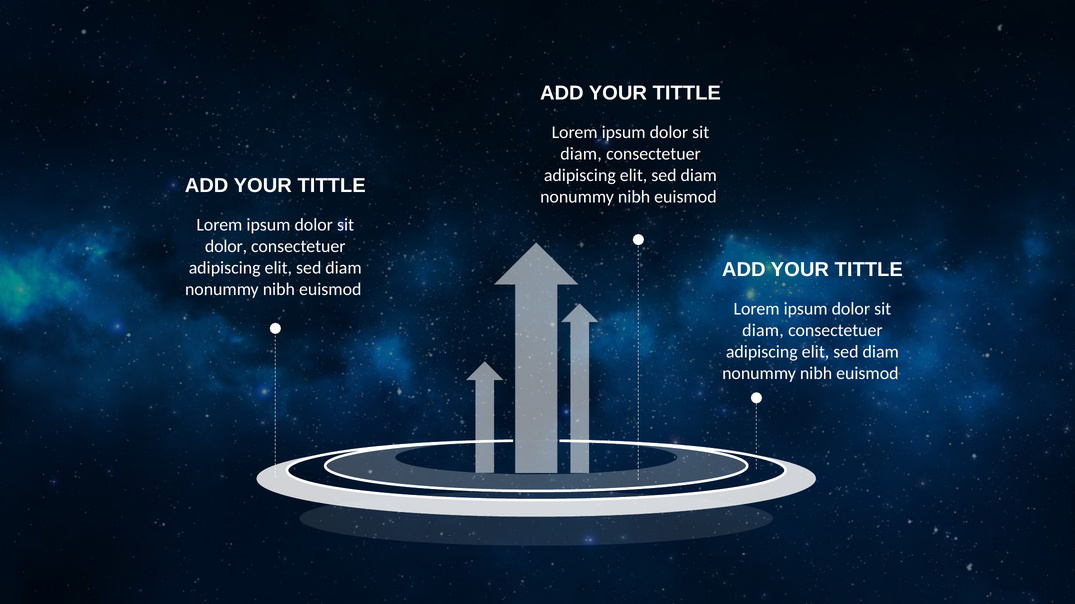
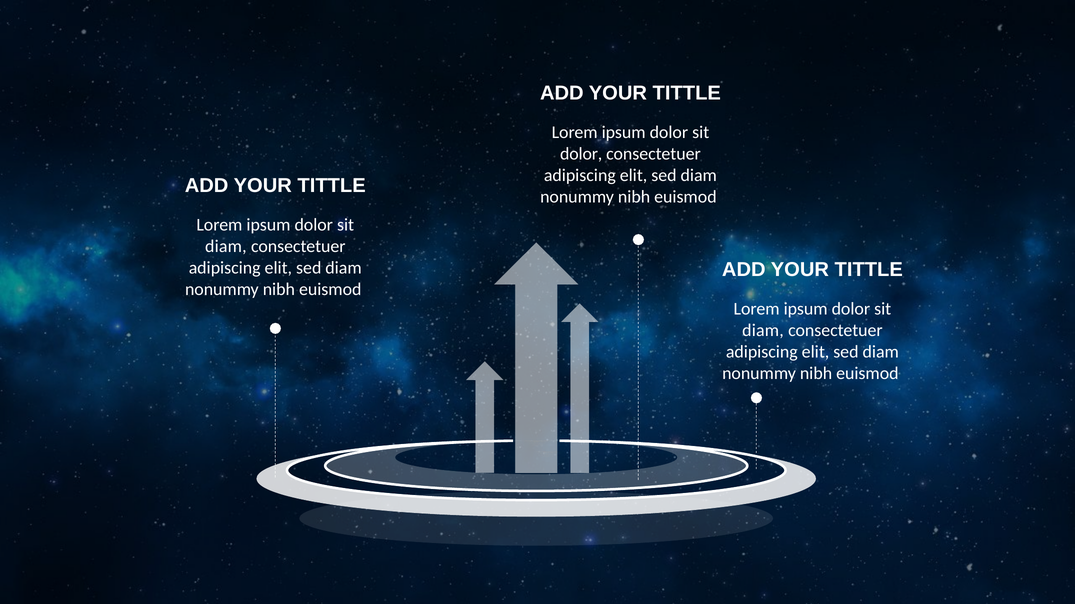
diam: diam -> dolor (581, 154)
dolor: dolor -> diam (226, 247)
